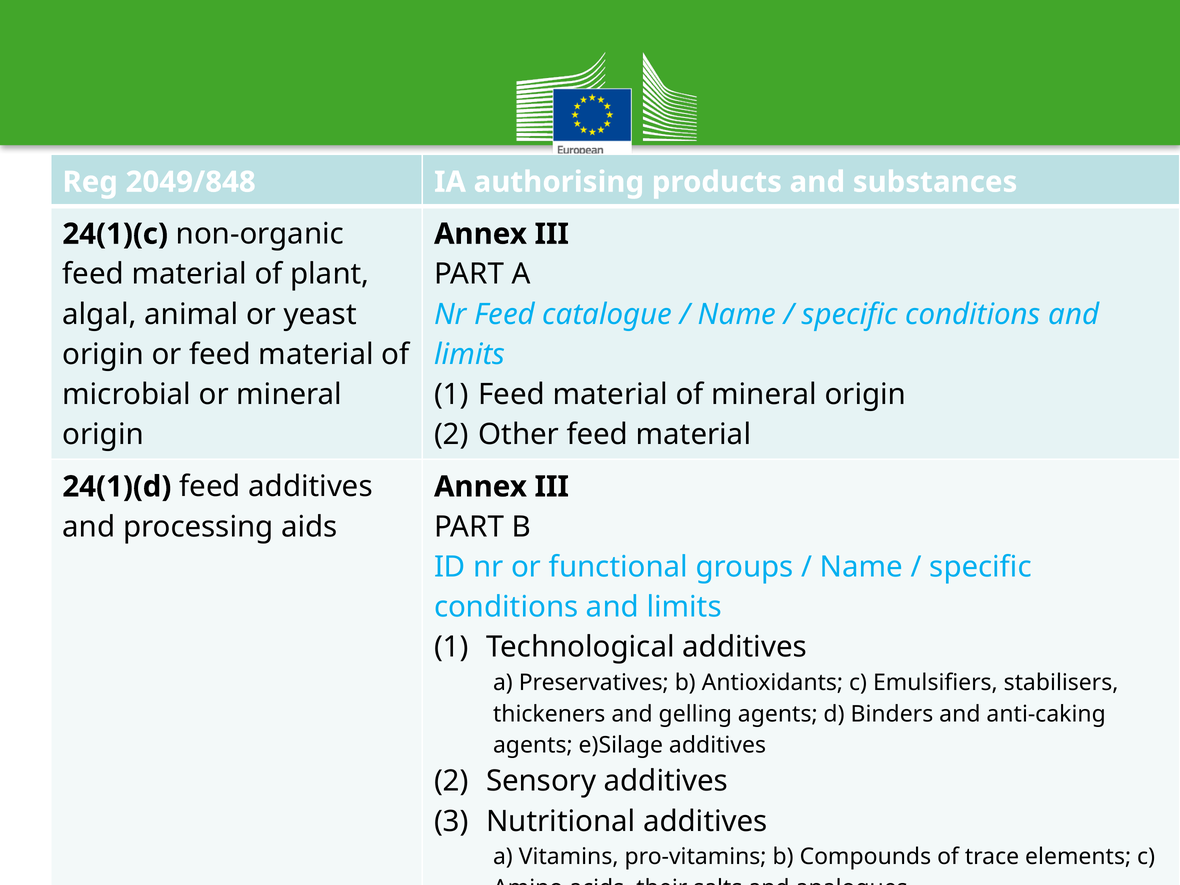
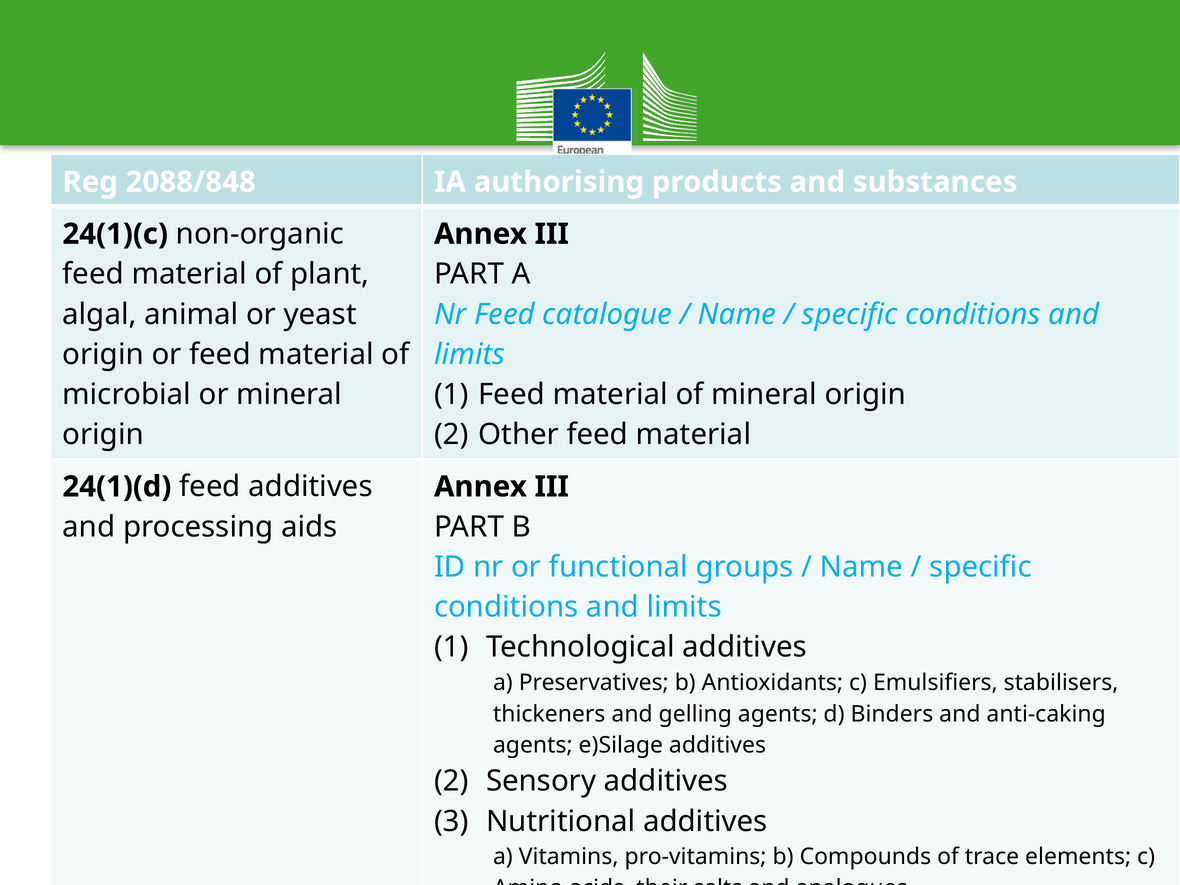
2049/848: 2049/848 -> 2088/848 (191, 182)
